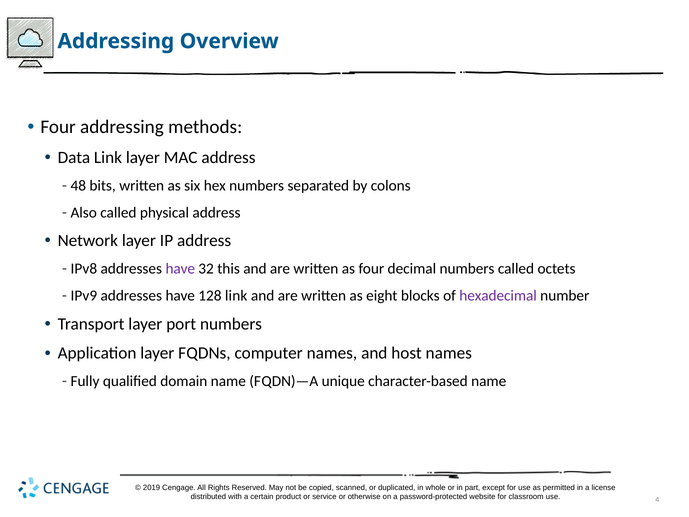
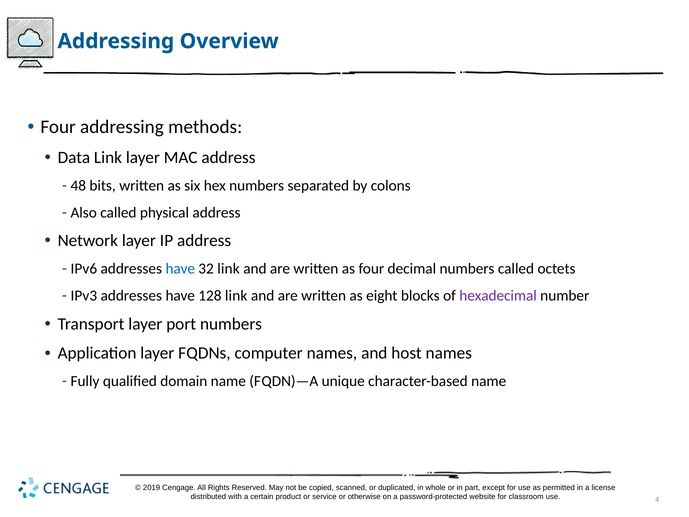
8: 8 -> 6 (93, 269)
have colour: purple -> blue (180, 269)
32 this: this -> link (228, 269)
9: 9 -> 3 (93, 296)
